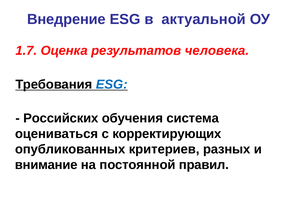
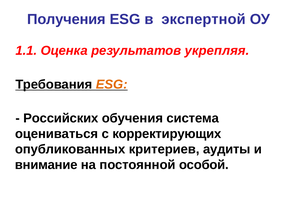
Внедрение: Внедрение -> Получения (66, 19)
актуальной: актуальной -> экспертной (204, 19)
1.7: 1.7 -> 1.1 (26, 51)
человека: человека -> укрепляя (217, 51)
ESG colour: blue -> orange (112, 84)
разных: разных -> аудиты (227, 149)
правил: правил -> особой (204, 165)
